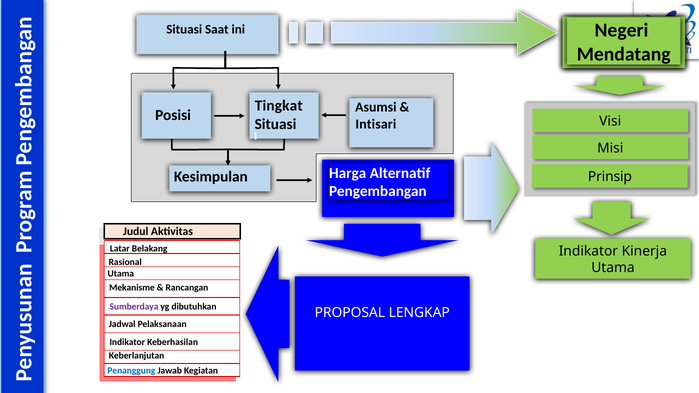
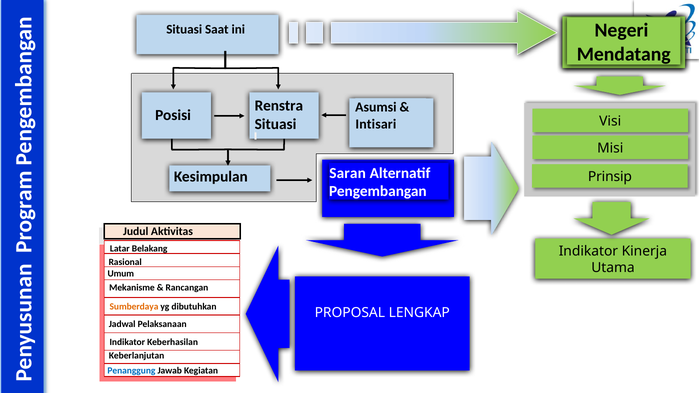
Tingkat: Tingkat -> Renstra (279, 106)
Harga: Harga -> Saran (348, 173)
Utama: Utama -> Umum (121, 274)
Sumberdaya colour: purple -> orange (134, 307)
